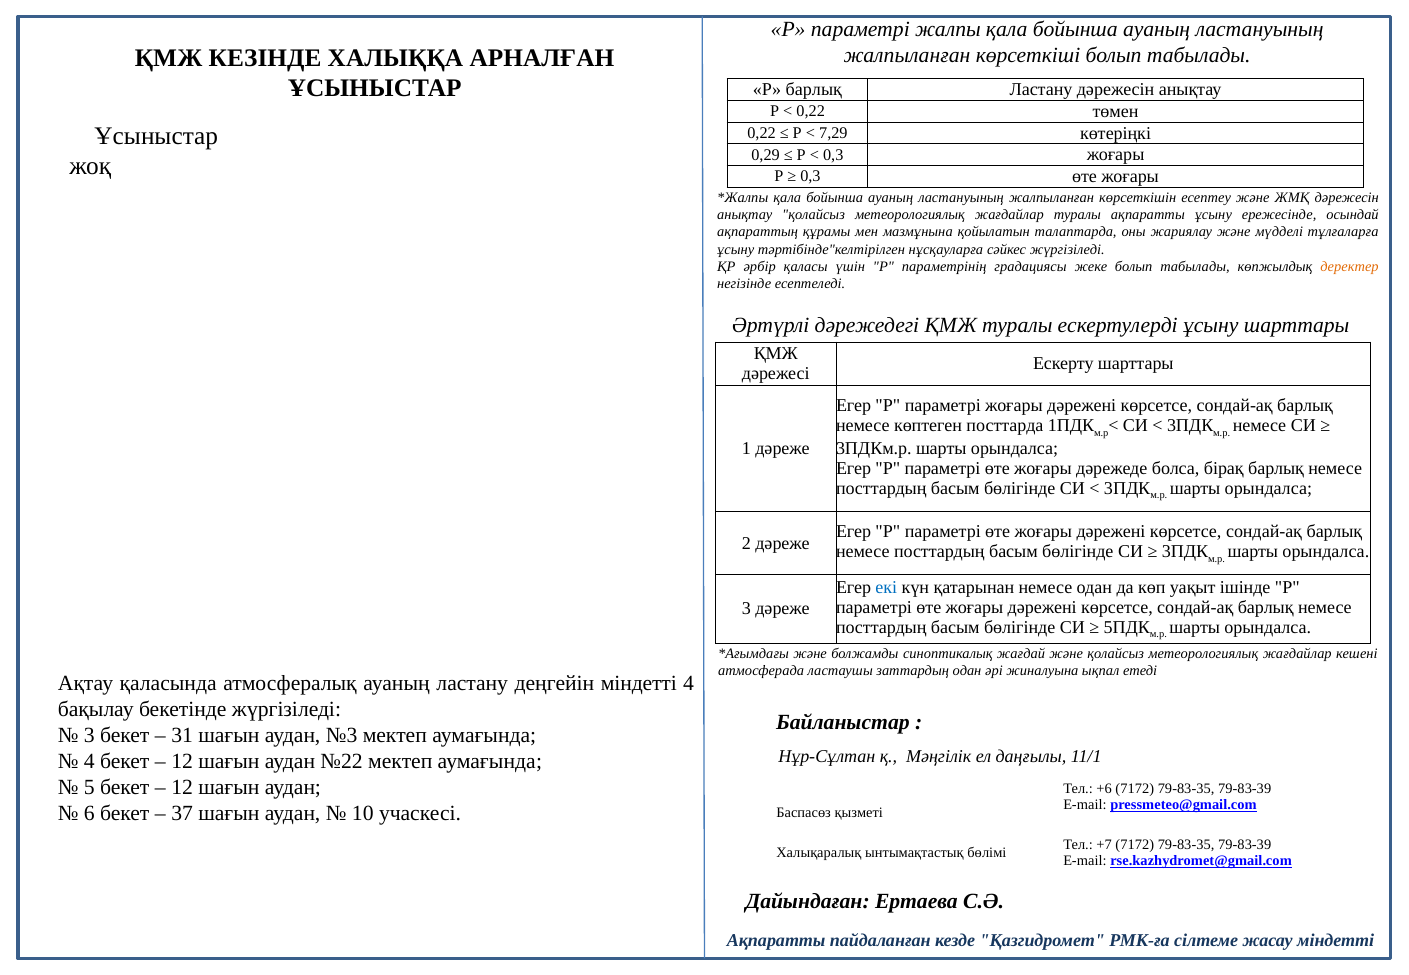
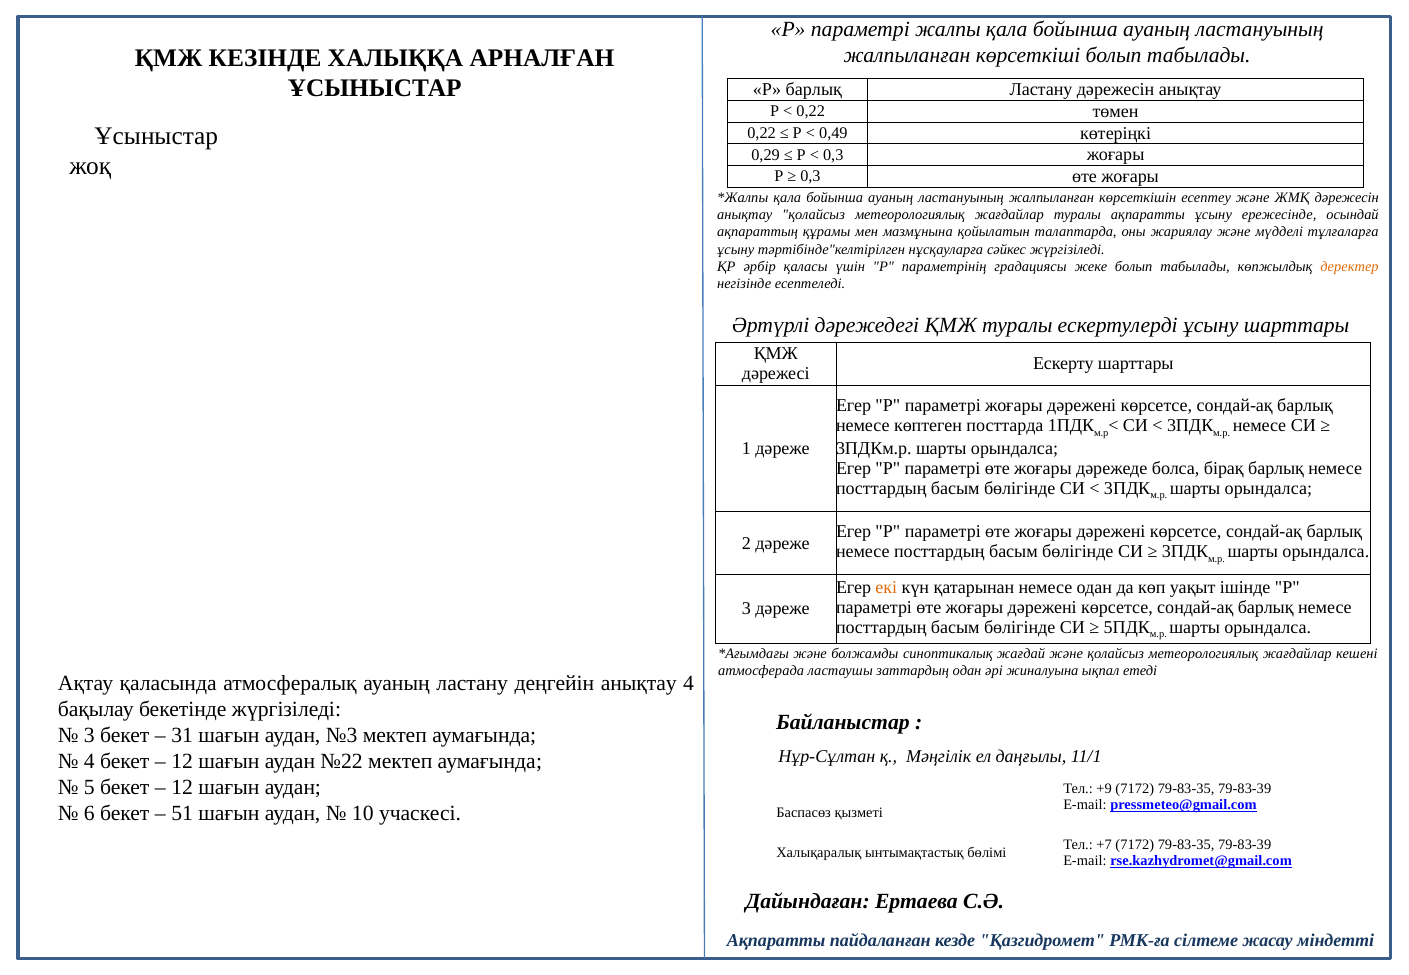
7,29: 7,29 -> 0,49 (833, 133)
екі colour: blue -> orange (886, 588)
деңгейін міндетті: міндетті -> анықтау (639, 684)
+6: +6 -> +9 (1104, 789)
37: 37 -> 51 (182, 814)
